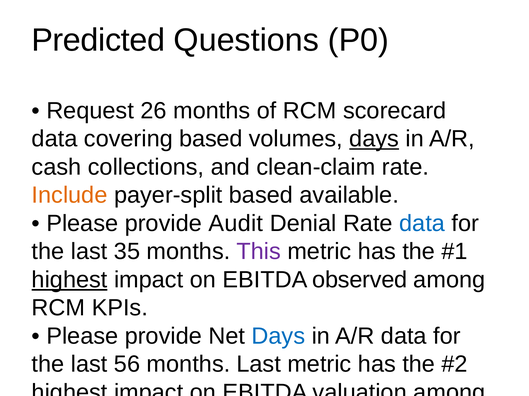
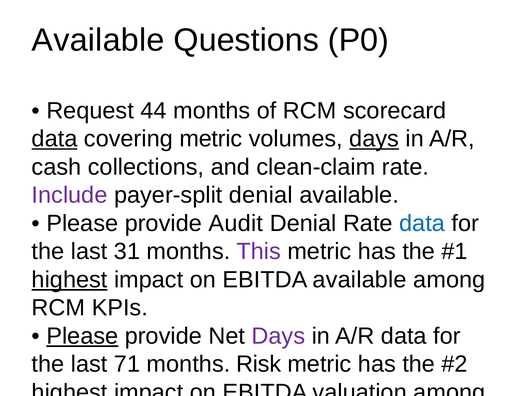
Predicted: Predicted -> Available (98, 40)
26: 26 -> 44 (154, 111)
data underline: none -> present (55, 139)
covering based: based -> metric (211, 139)
Include colour: orange -> purple (70, 196)
payer-split based: based -> denial (261, 196)
35: 35 -> 31 (127, 252)
EBITDA observed: observed -> available (360, 280)
Please underline: none -> present (82, 337)
Days colour: blue -> purple (278, 337)
56: 56 -> 71 (127, 365)
months Last: Last -> Risk (259, 365)
